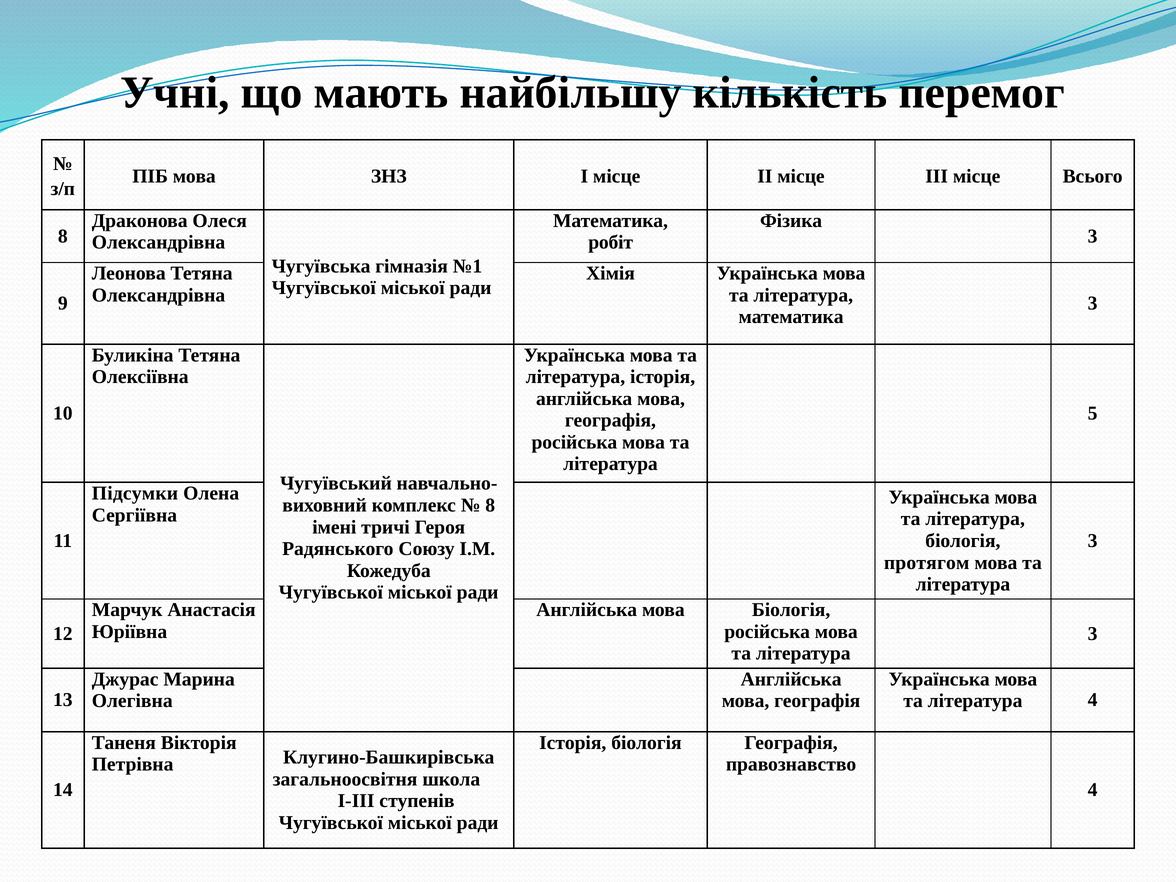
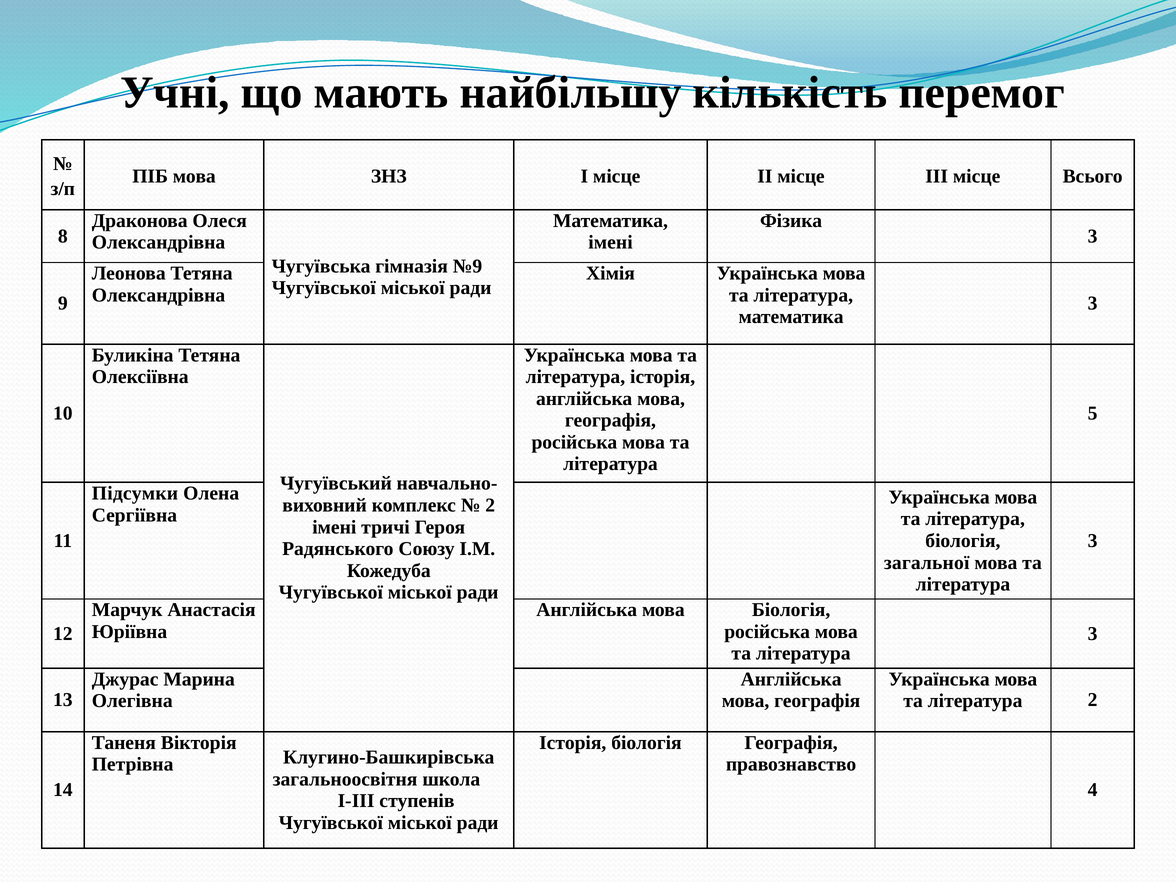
робіт: робіт -> імені (611, 242)
№1: №1 -> №9 (467, 266)
8: 8 -> 2 (490, 505)
протягом: протягом -> загальної (927, 563)
література 4: 4 -> 2 (1093, 700)
